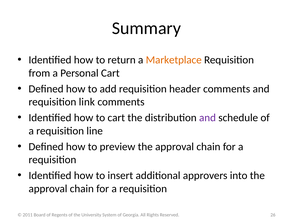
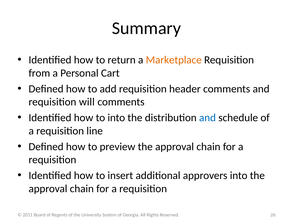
link: link -> will (87, 102)
to cart: cart -> into (116, 118)
and colour: purple -> blue (207, 118)
